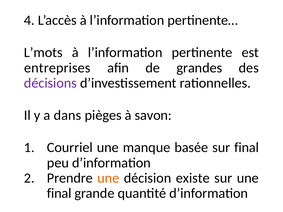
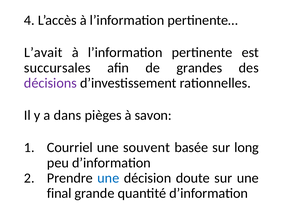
L’mots: L’mots -> L’avait (43, 53)
entreprises: entreprises -> succursales (57, 68)
manque: manque -> souvent (147, 148)
sur final: final -> long (247, 148)
une colour: orange -> blue (108, 178)
existe: existe -> doute (193, 178)
